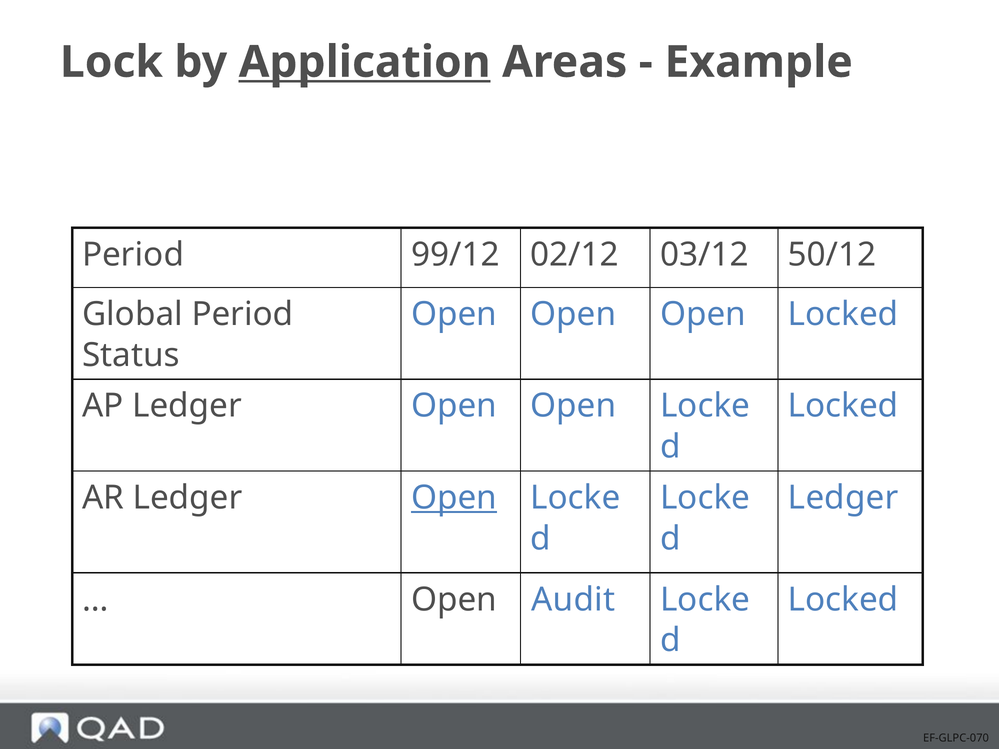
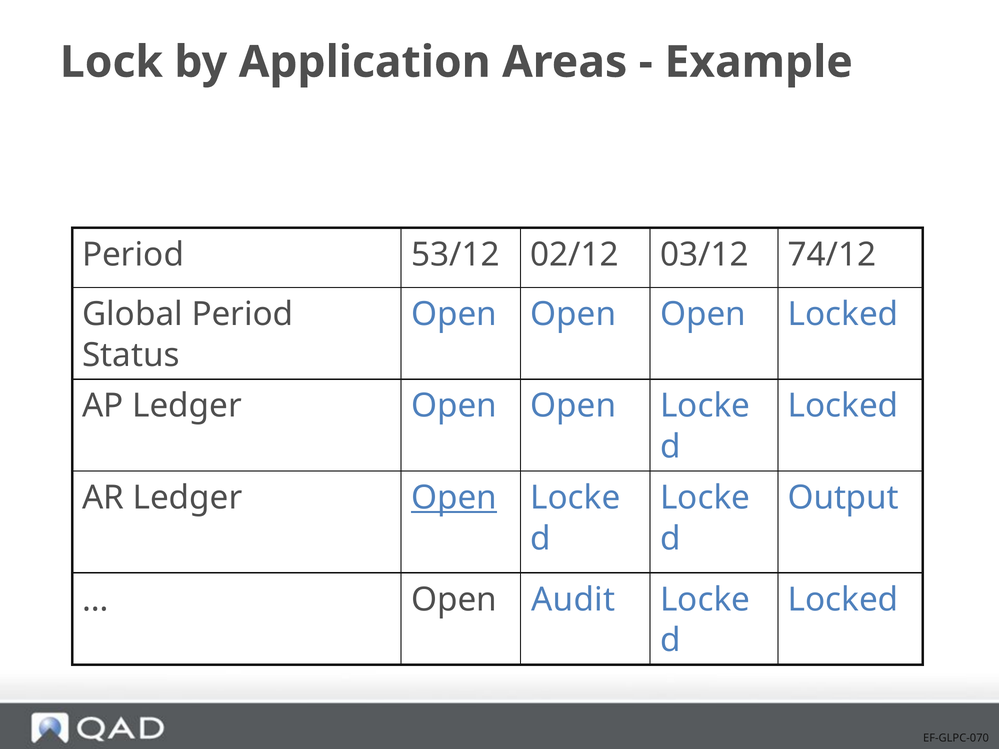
Application underline: present -> none (365, 62)
99/12: 99/12 -> 53/12 (455, 255)
50/12: 50/12 -> 74/12 (832, 255)
Ledger: Ledger -> Output (843, 498)
